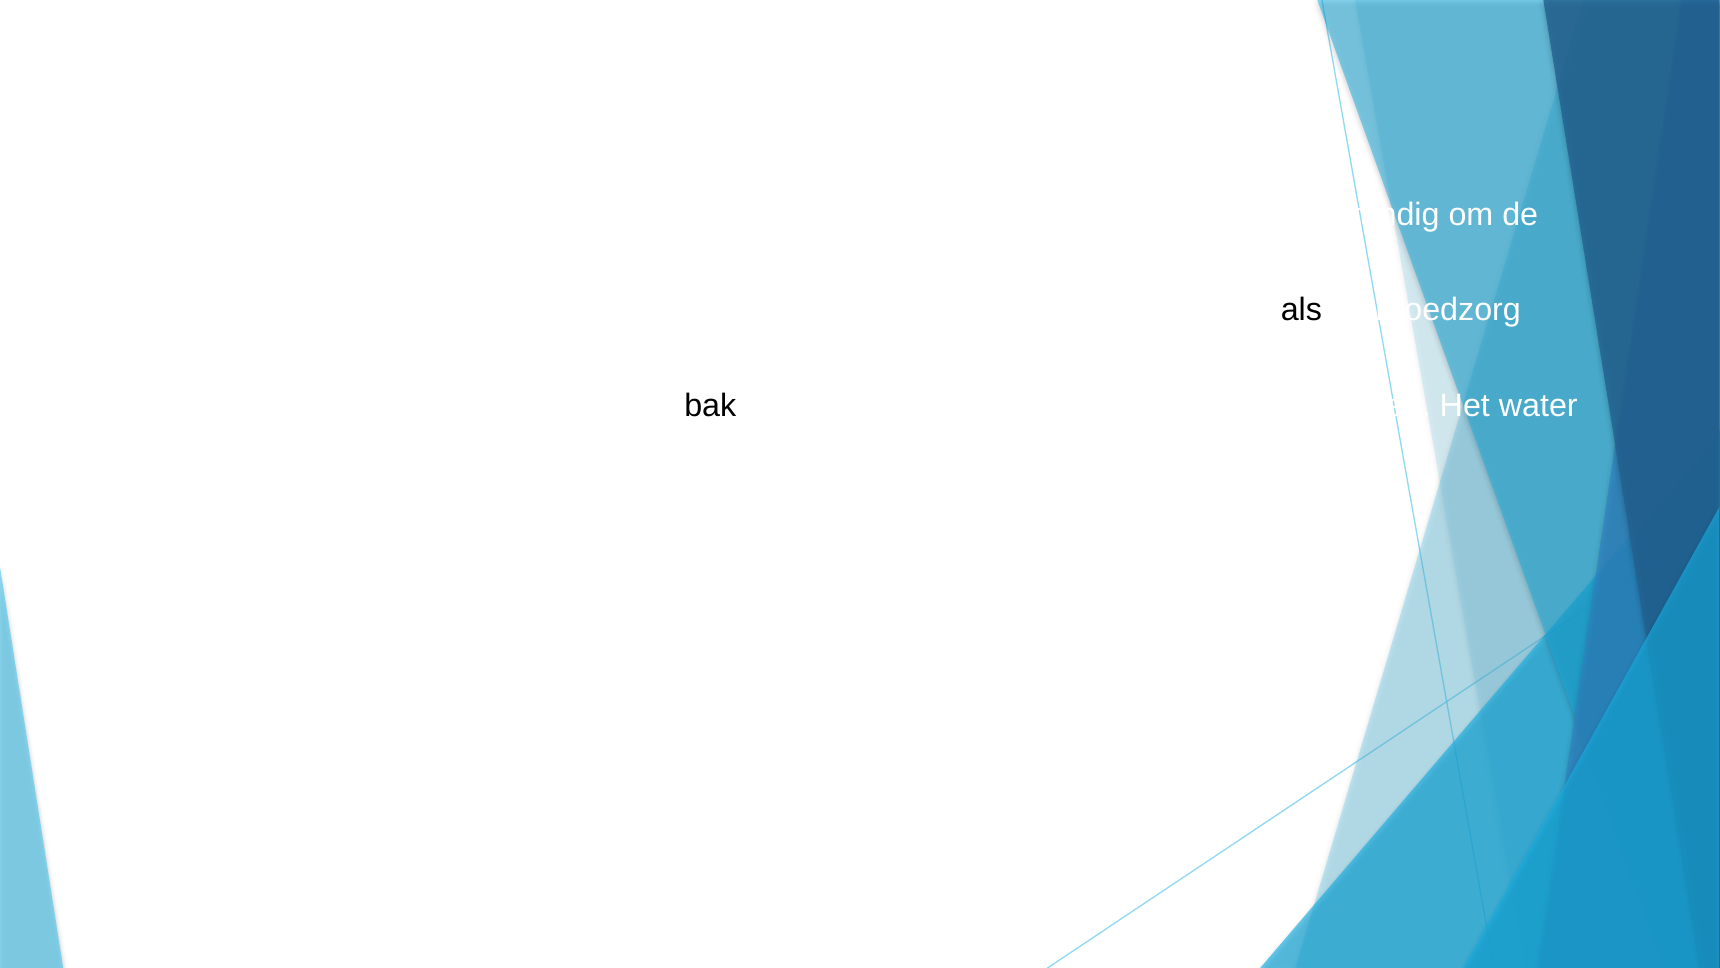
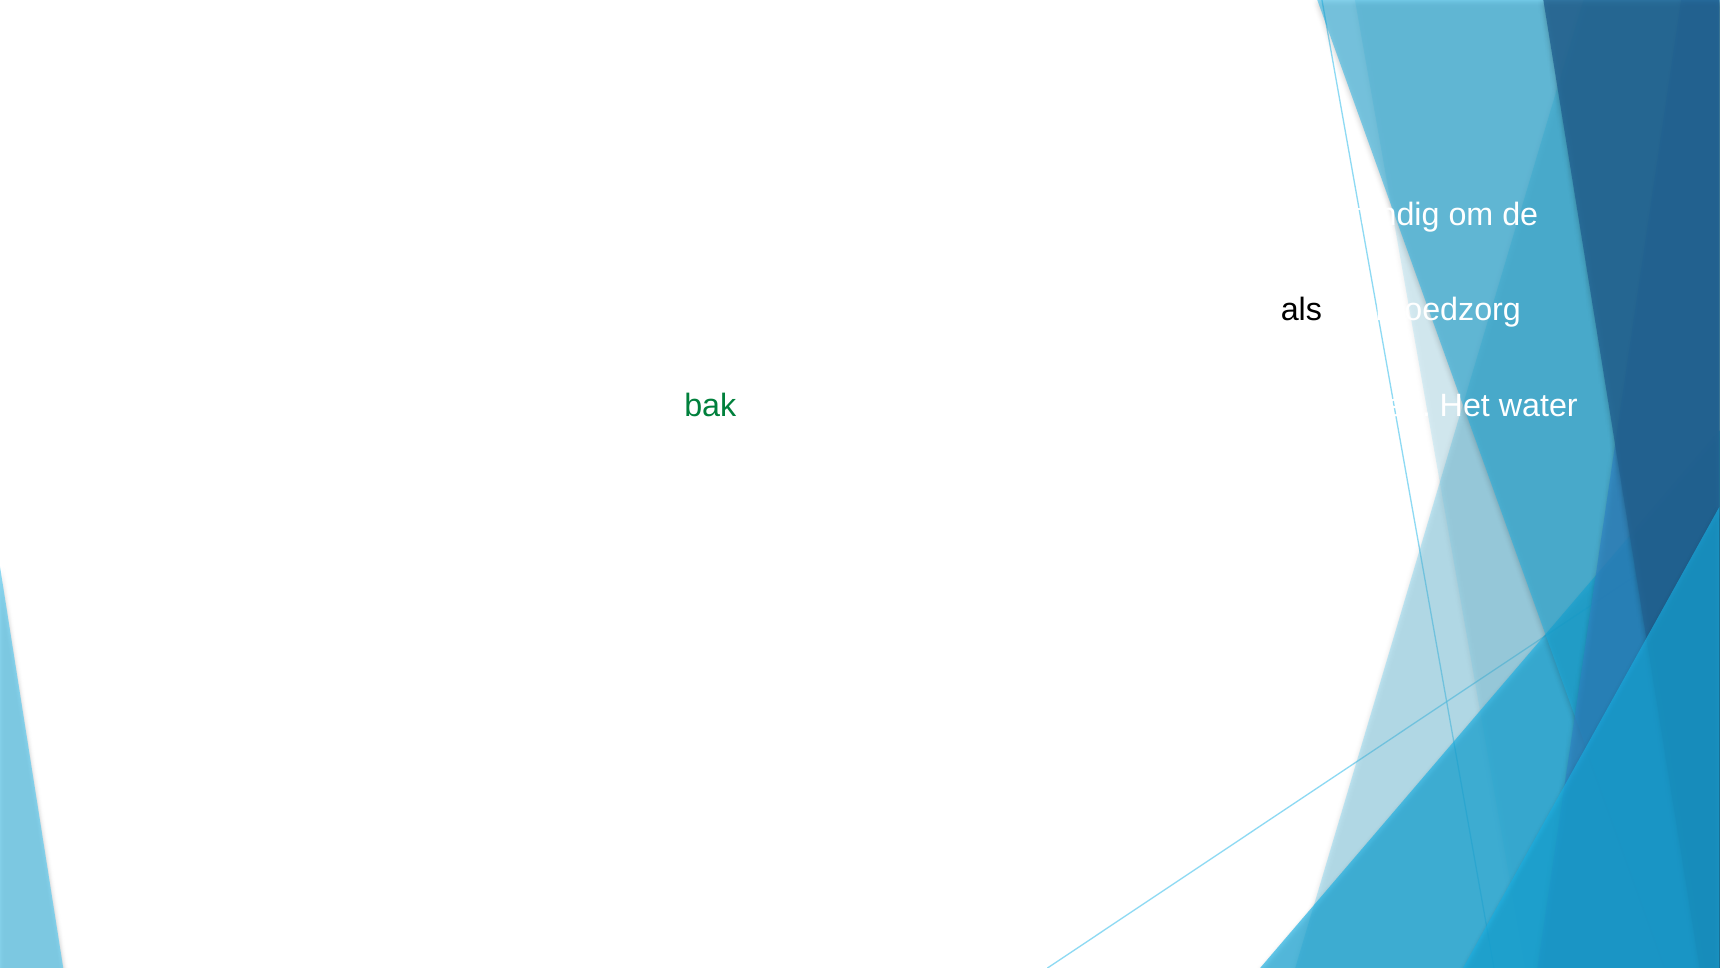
bak colour: black -> green (710, 406)
